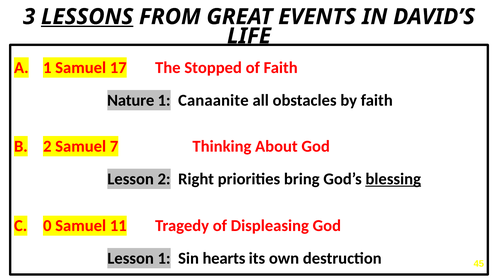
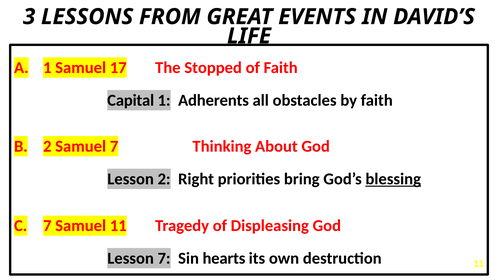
LESSONS underline: present -> none (87, 17)
Nature: Nature -> Capital (131, 100)
Canaanite: Canaanite -> Adherents (213, 100)
0: 0 -> 7 (47, 226)
Lesson 1: 1 -> 7 (164, 258)
destruction 45: 45 -> 11 (479, 264)
